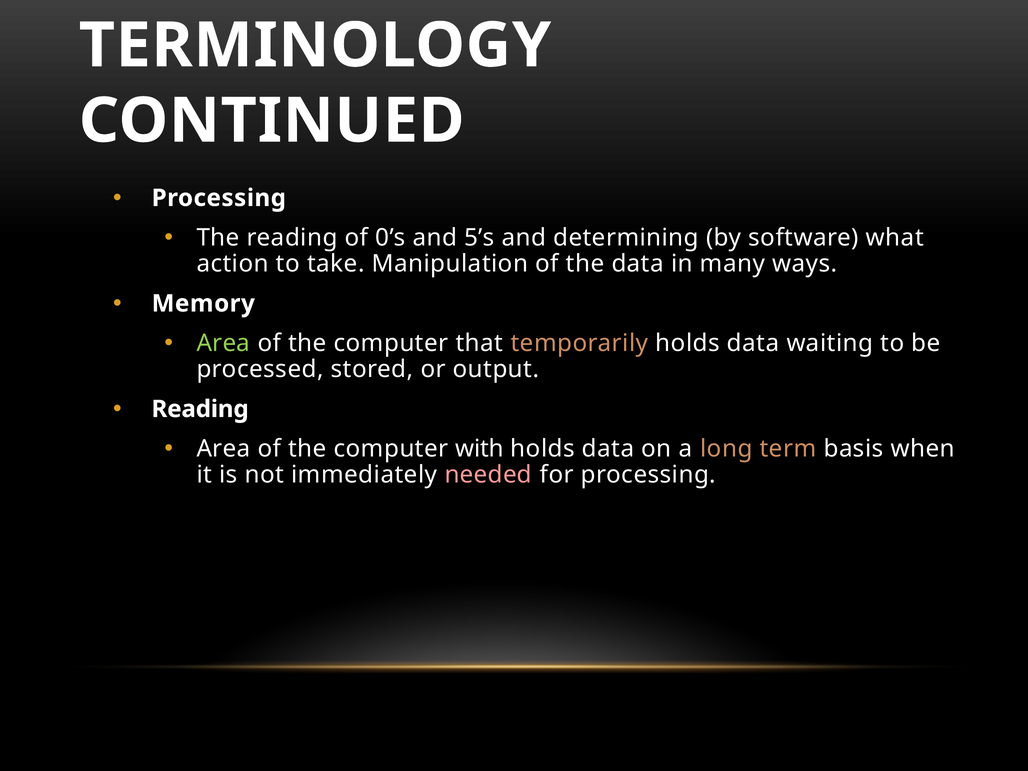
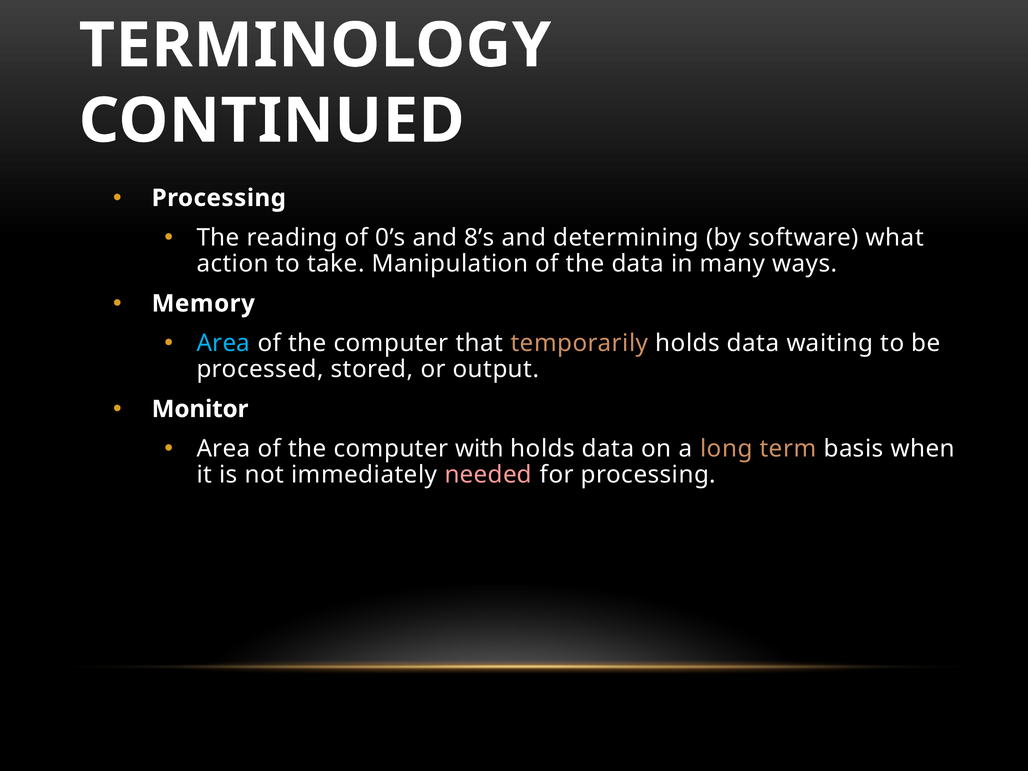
5’s: 5’s -> 8’s (479, 238)
Area colour: light green -> light blue (223, 343)
Reading: Reading -> Monitor (200, 409)
